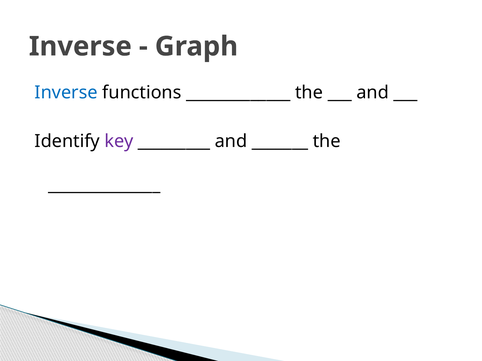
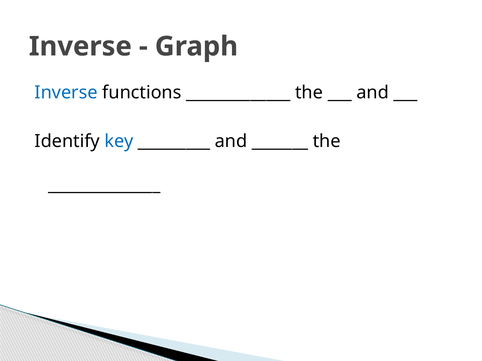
key colour: purple -> blue (119, 141)
